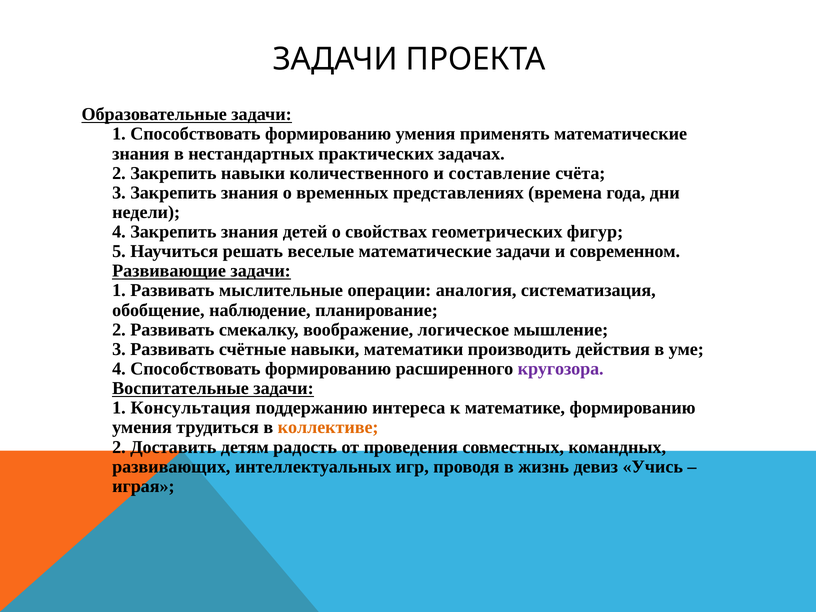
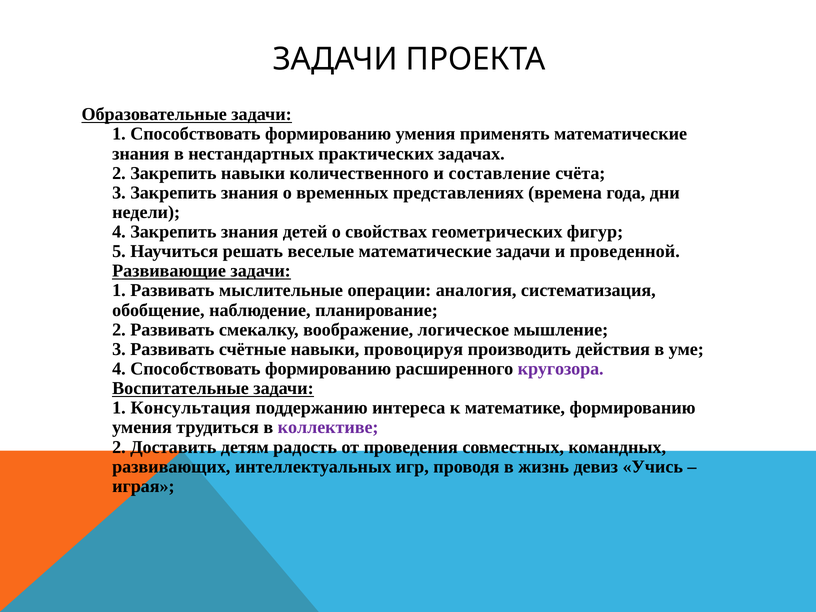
современном: современном -> проведенной (625, 251)
математики: математики -> провоцируя (414, 349)
коллективе colour: orange -> purple (328, 427)
